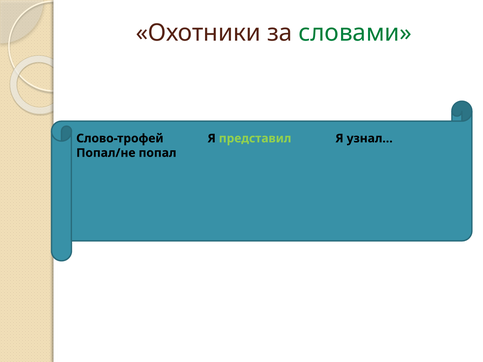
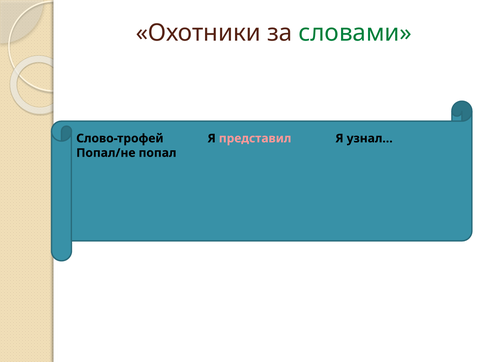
представил colour: light green -> pink (255, 139)
